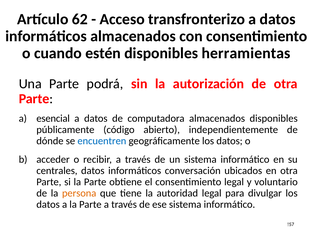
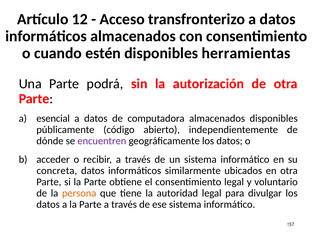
62: 62 -> 12 (80, 19)
encuentren colour: blue -> purple (102, 141)
centrales: centrales -> concreta (57, 170)
conversación: conversación -> similarmente (193, 170)
